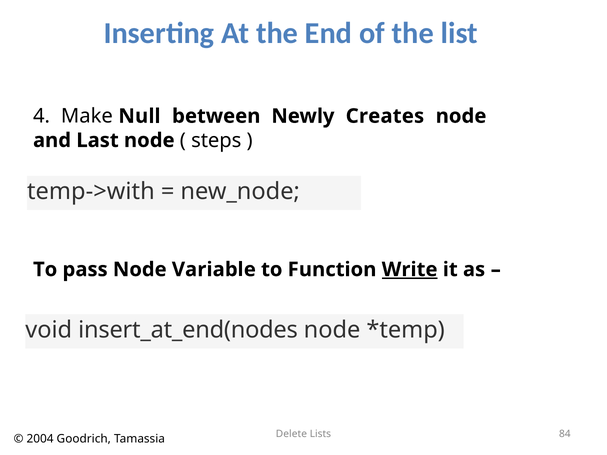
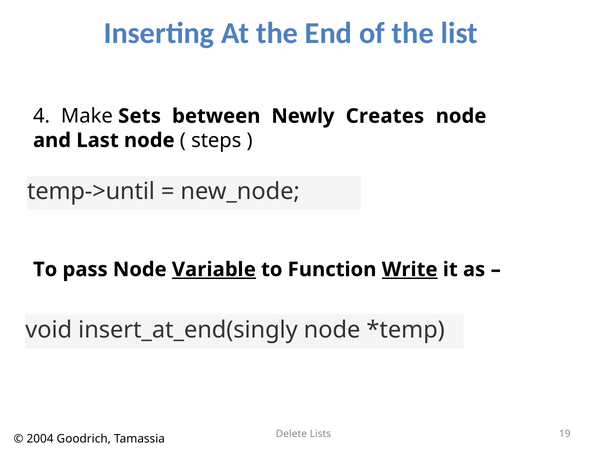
Null: Null -> Sets (140, 116)
temp->with: temp->with -> temp->until (91, 192)
Variable underline: none -> present (214, 270)
insert_at_end(nodes: insert_at_end(nodes -> insert_at_end(singly (188, 330)
84: 84 -> 19 (565, 434)
